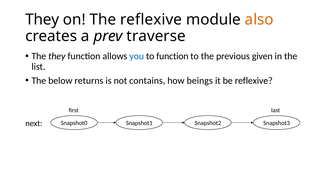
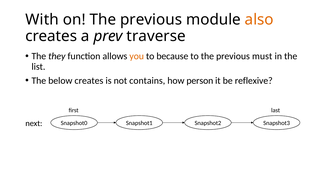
They: They -> With (42, 20)
on The reflexive: reflexive -> previous (151, 20)
you colour: blue -> orange (137, 56)
to function: function -> because (172, 56)
given: given -> must (262, 56)
below returns: returns -> creates (89, 81)
beings: beings -> person (200, 81)
